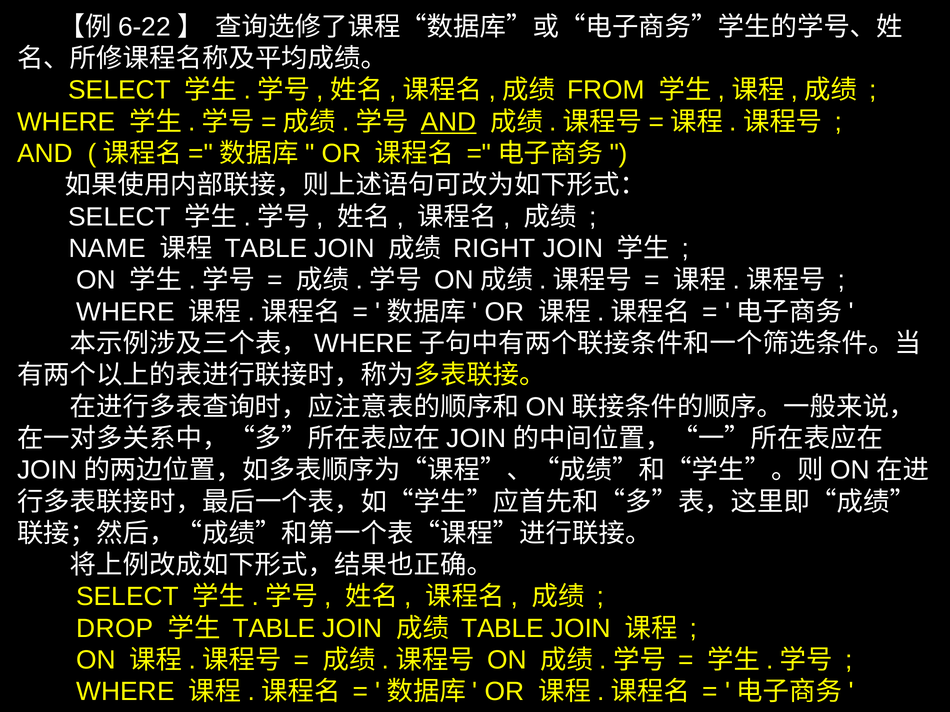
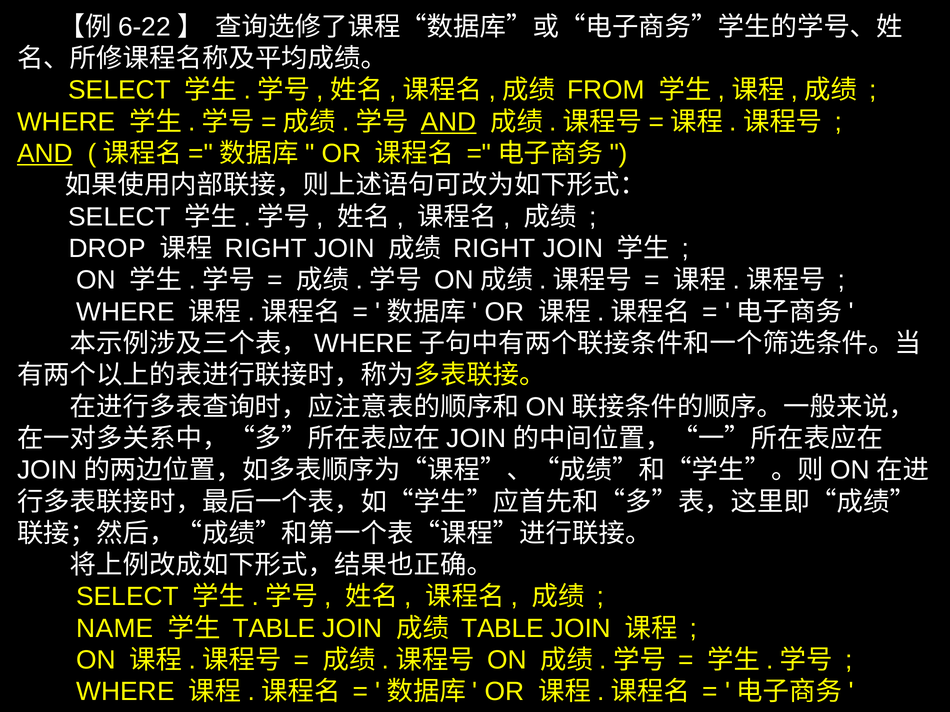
AND underline: none -> present (45, 154)
NAME: NAME -> DROP (107, 249)
TABLE: TABLE -> RIGHT (266, 249)
DROP: DROP -> NAME (115, 629)
